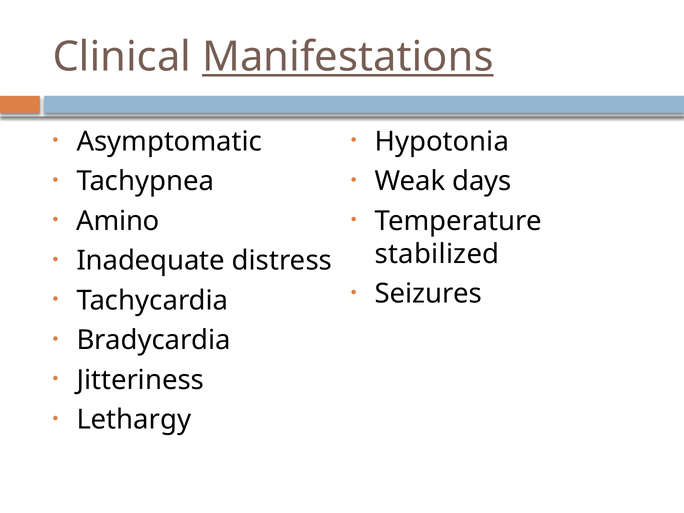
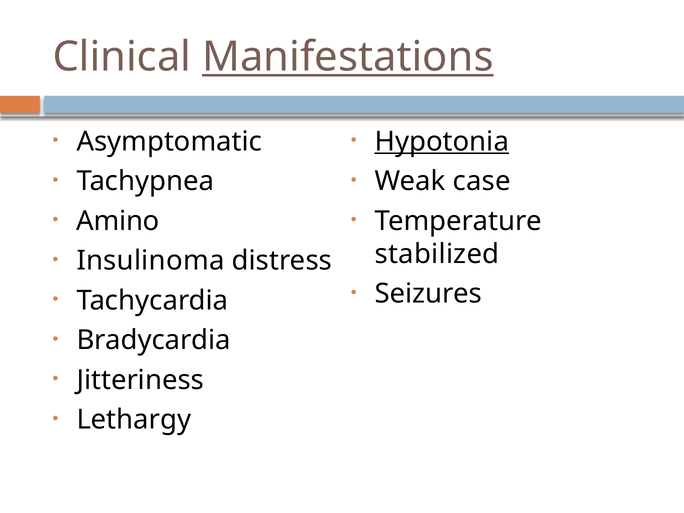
Hypotonia underline: none -> present (442, 142)
days: days -> case (482, 181)
Inadequate: Inadequate -> Insulinoma (150, 261)
